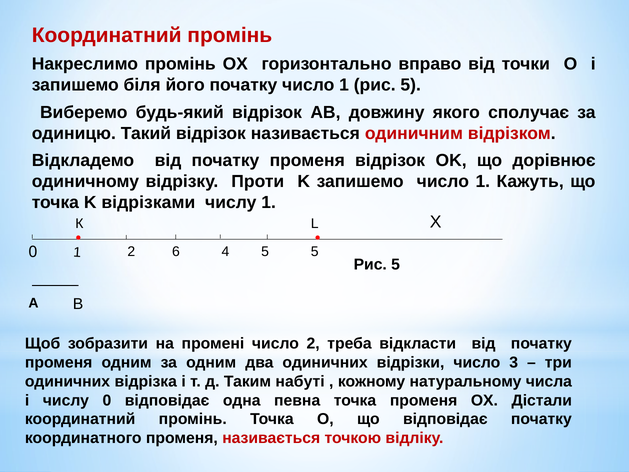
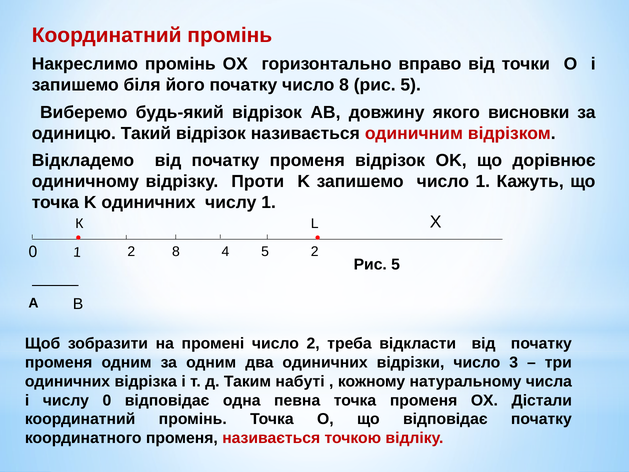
початку число 1: 1 -> 8 (344, 85)
сполучає: сполучає -> висновки (529, 112)
K відрізками: відрізками -> одиничних (148, 202)
2 6: 6 -> 8 (176, 252)
5 5: 5 -> 2 (315, 252)
